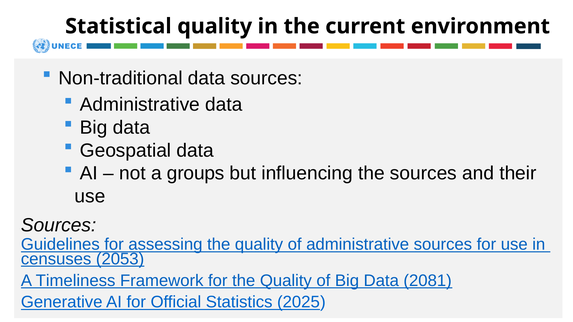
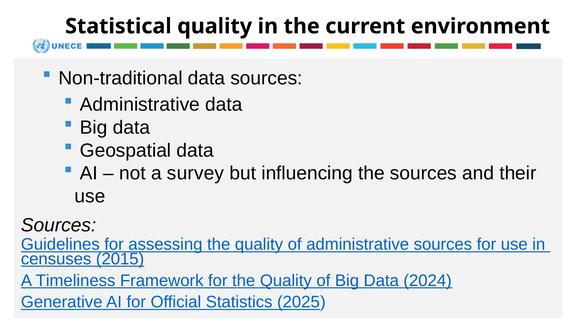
groups: groups -> survey (196, 173)
2053: 2053 -> 2015 (120, 259)
2081: 2081 -> 2024 (428, 281)
